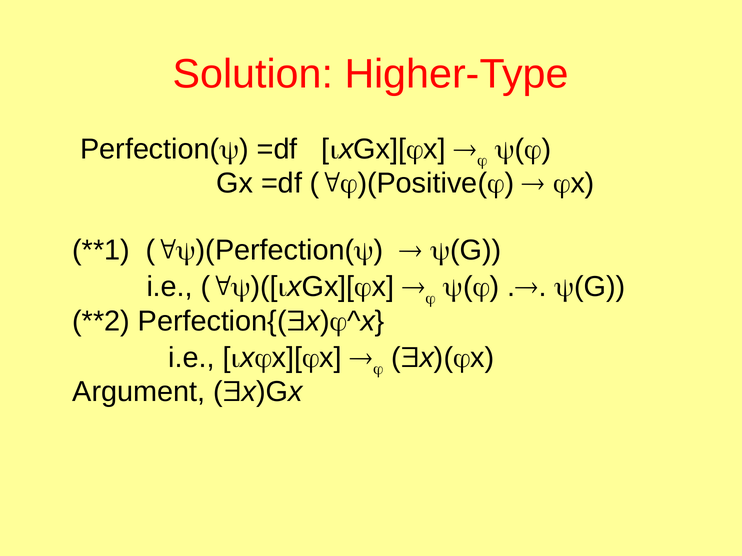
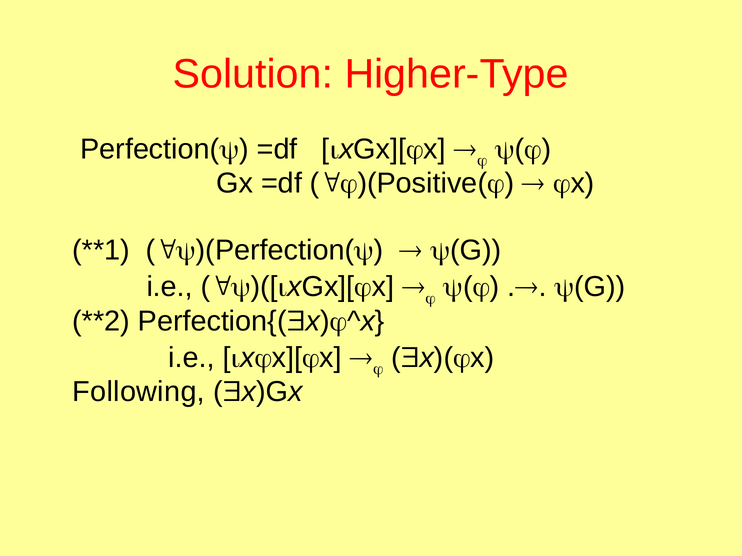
Argument: Argument -> Following (139, 392)
